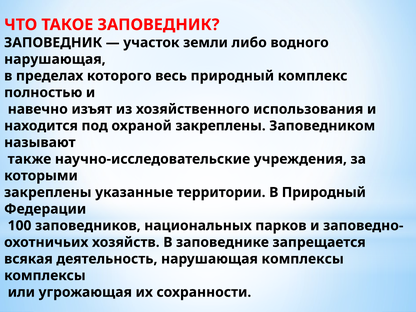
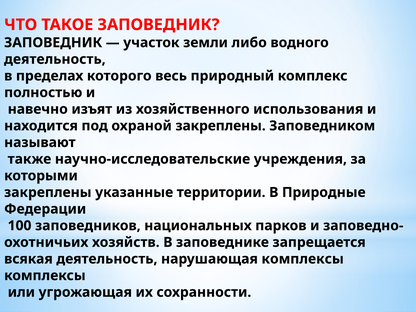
нарушающая: нарушающая -> деятельность (55, 59)
В Природный: Природный -> Природные (324, 192)
